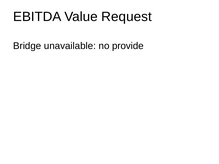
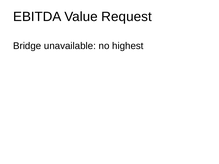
provide: provide -> highest (128, 46)
